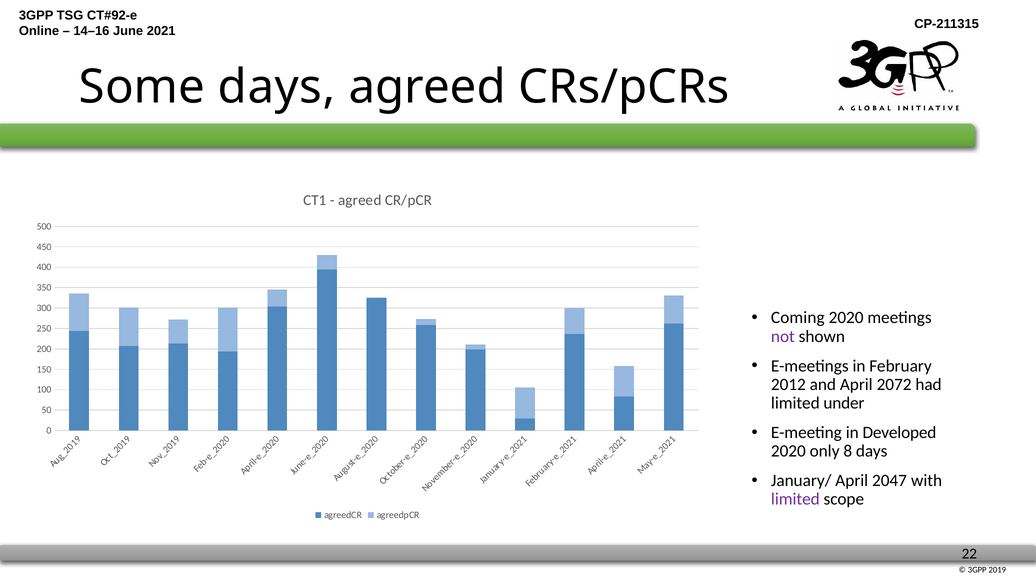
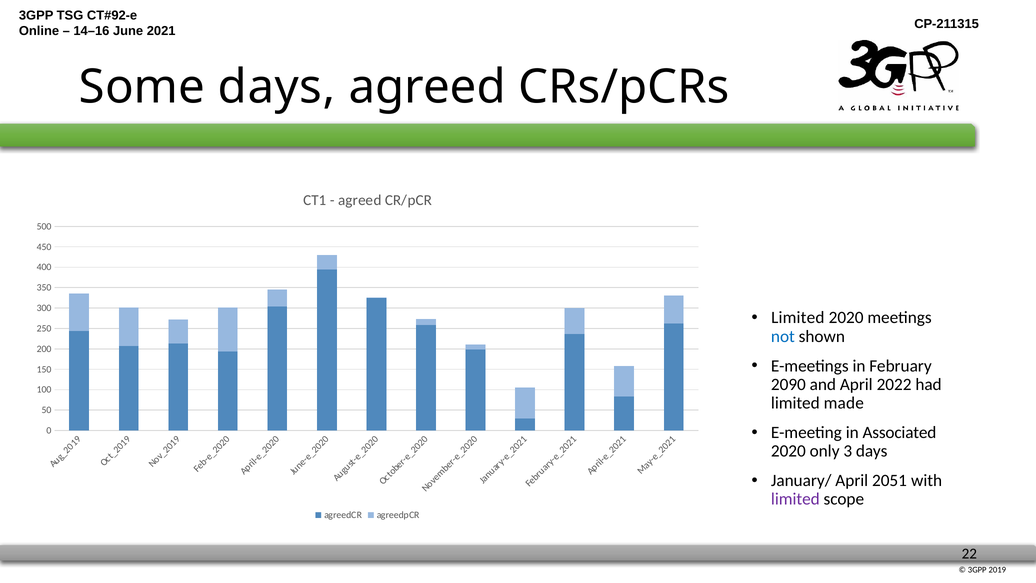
Coming: Coming -> Limited (798, 318)
not colour: purple -> blue (783, 336)
2012: 2012 -> 2090 (788, 384)
2072: 2072 -> 2022 (894, 384)
under: under -> made (844, 403)
Developed: Developed -> Associated (899, 432)
8: 8 -> 3 (848, 451)
2047: 2047 -> 2051 (890, 480)
